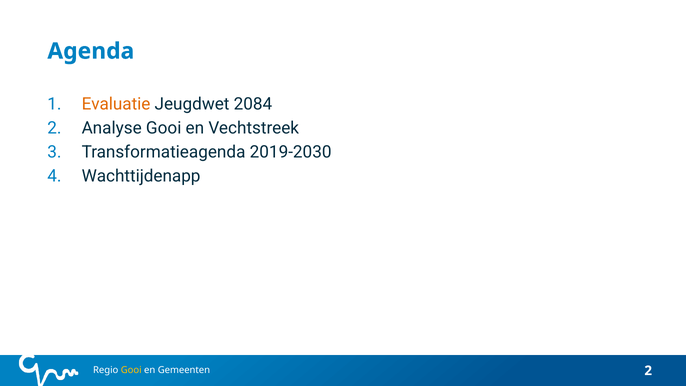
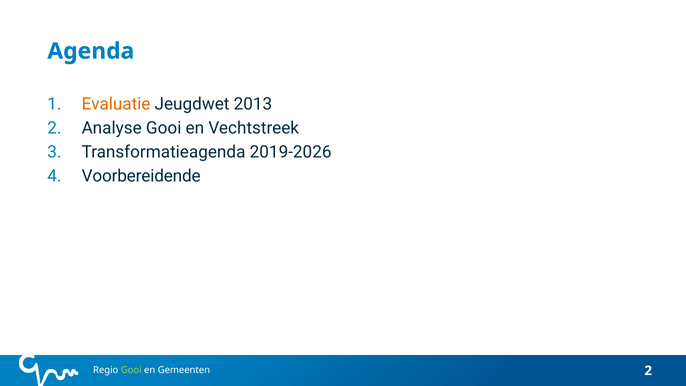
2084: 2084 -> 2013 (253, 104)
2019-2030: 2019-2030 -> 2019-2026 (291, 152)
Wachttijdenapp: Wachttijdenapp -> Voorbereidende (141, 176)
Gooi colour: yellow -> light green (131, 370)
